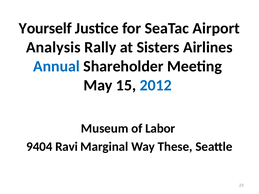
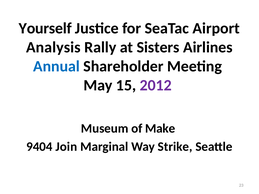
2012 colour: blue -> purple (156, 85)
Labor: Labor -> Make (160, 129)
Ravi: Ravi -> Join (66, 147)
These: These -> Strike (175, 147)
